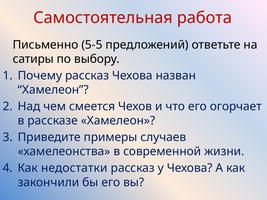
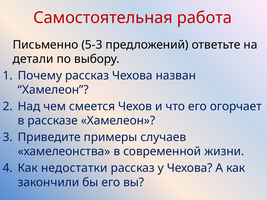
5-5: 5-5 -> 5-3 (92, 45)
сатиры: сатиры -> детали (33, 59)
